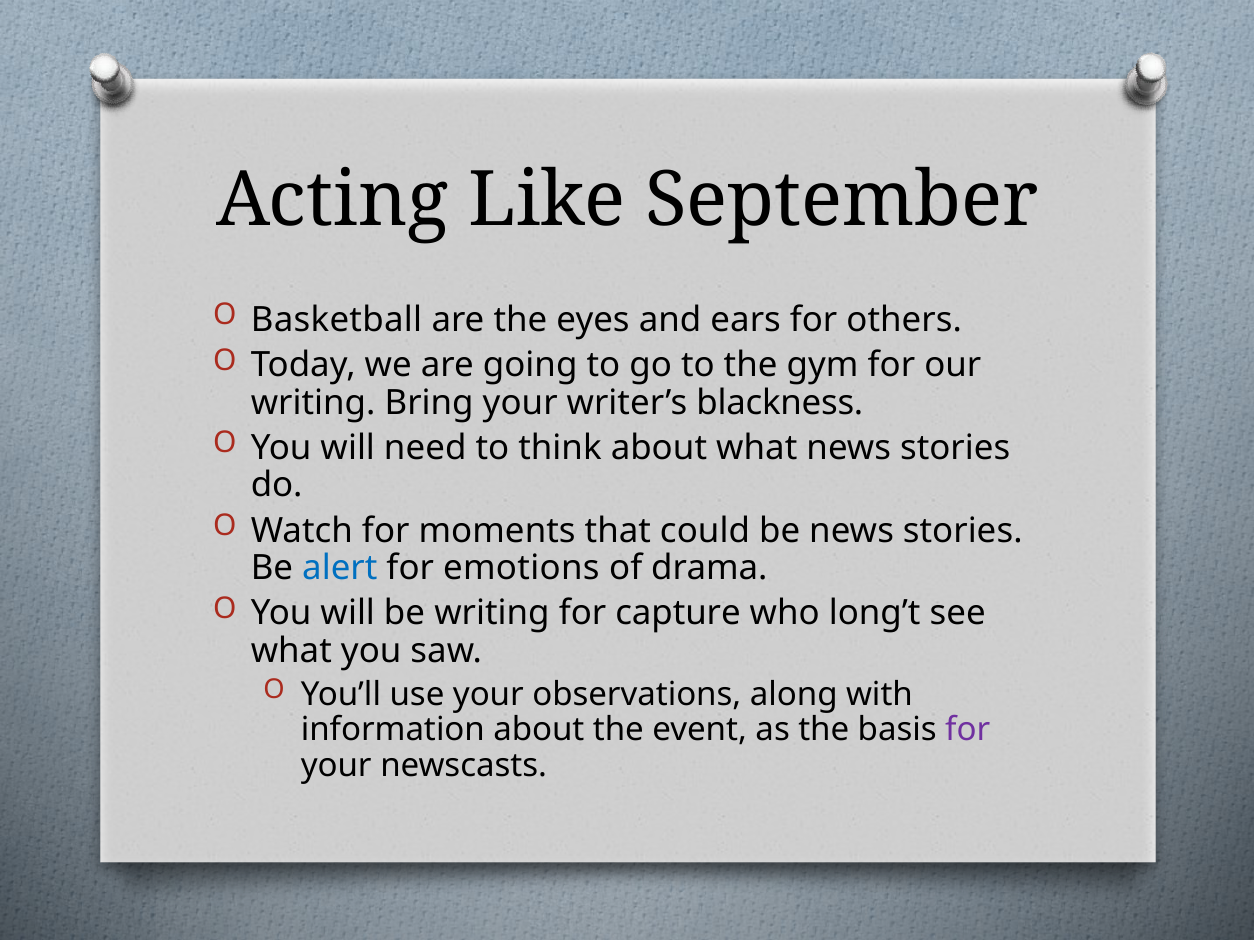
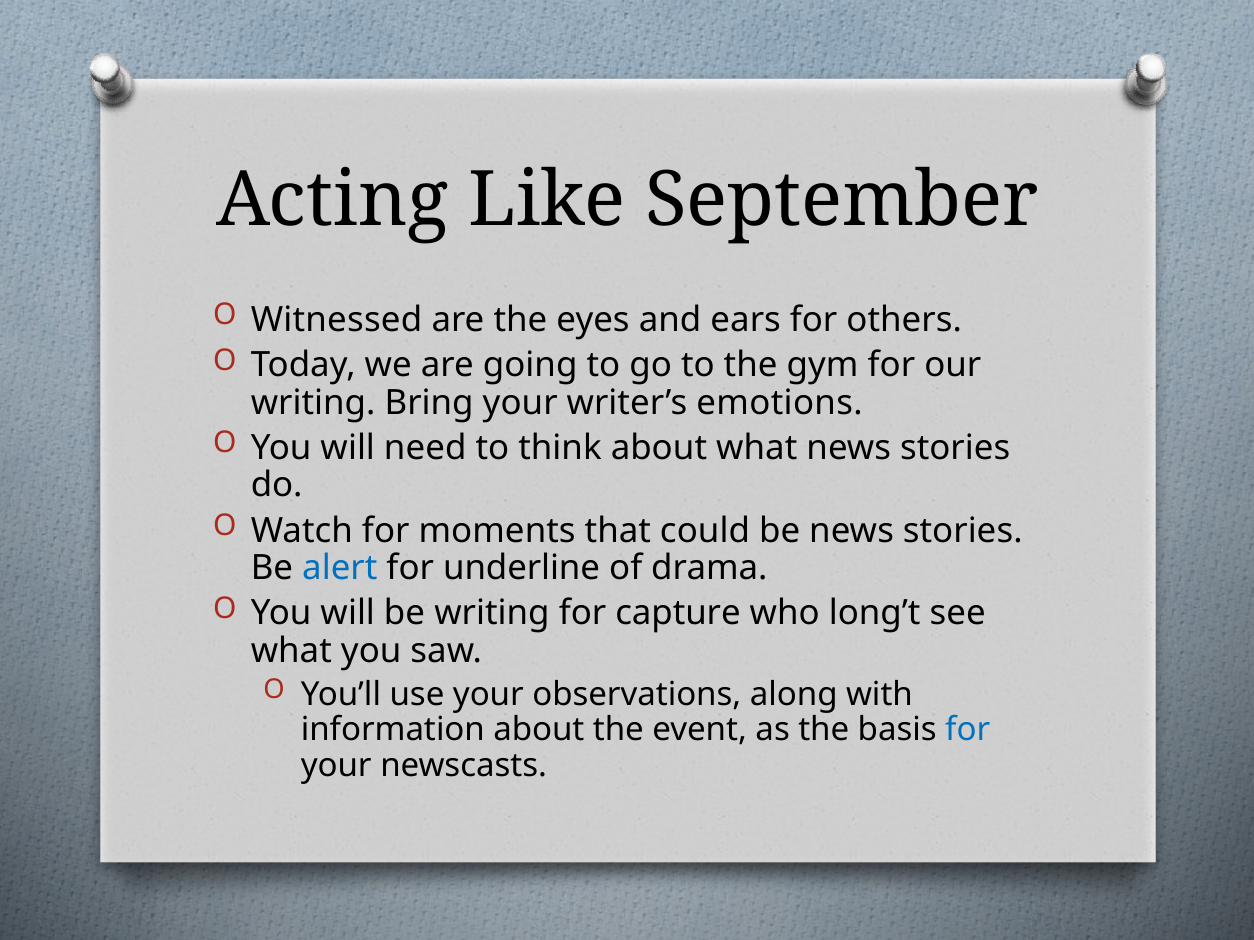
Basketball: Basketball -> Witnessed (337, 320)
blackness: blackness -> emotions (780, 403)
emotions: emotions -> underline (522, 568)
for colour: purple -> blue (968, 730)
